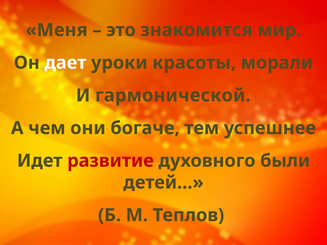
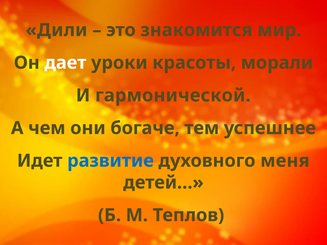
Меня: Меня -> Дили (57, 30)
развитие colour: red -> blue (110, 161)
были: были -> меня (285, 161)
